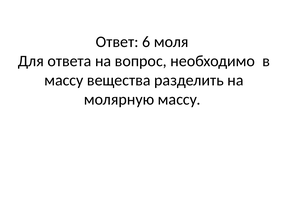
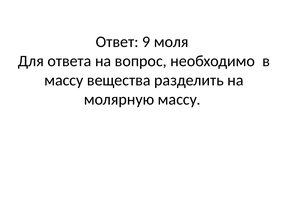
6: 6 -> 9 (146, 42)
